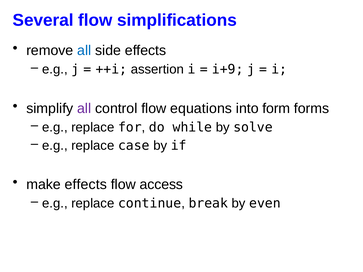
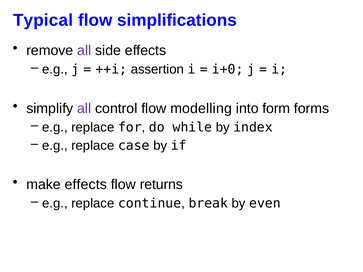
Several: Several -> Typical (43, 20)
all colour: blue -> purple (84, 51)
i+9: i+9 -> i+0 (228, 69)
equations: equations -> modelling (201, 108)
solve: solve -> index (253, 127)
access: access -> returns (161, 185)
